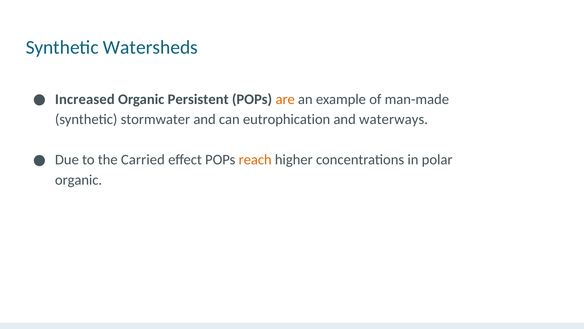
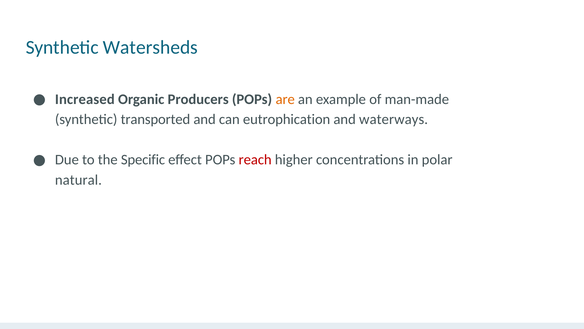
Persistent: Persistent -> Producers (198, 99)
stormwater: stormwater -> transported (155, 119)
Carried: Carried -> Specific (143, 160)
reach colour: orange -> red (255, 160)
organic: organic -> natural (78, 180)
